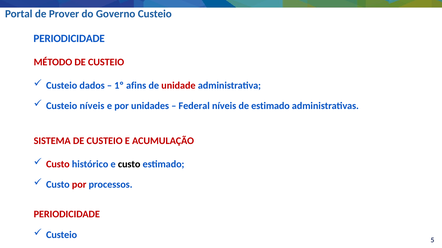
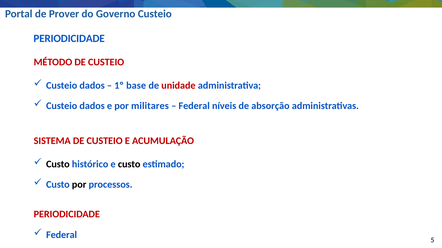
afins: afins -> base (136, 86)
níveis: níveis -> dados (92, 106)
unidades: unidades -> militares (150, 106)
de estimado: estimado -> absorção (270, 106)
Custo colour: red -> black (58, 165)
por colour: red -> black (79, 185)
Custeio: Custeio -> Federal (62, 235)
